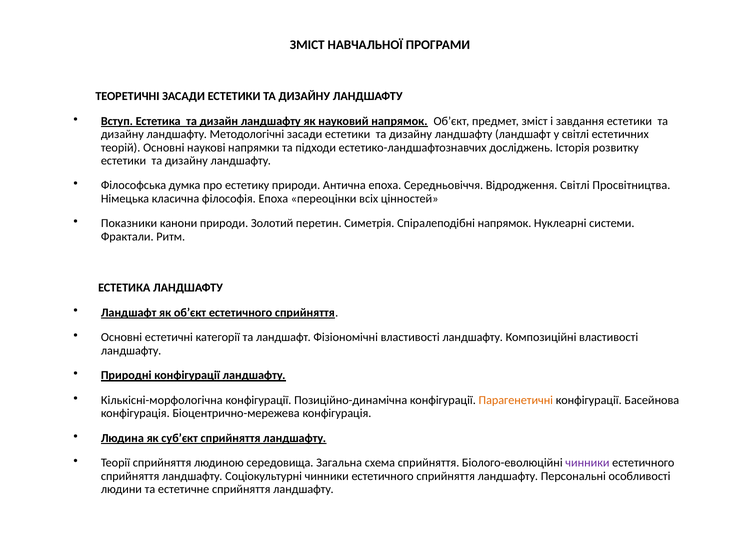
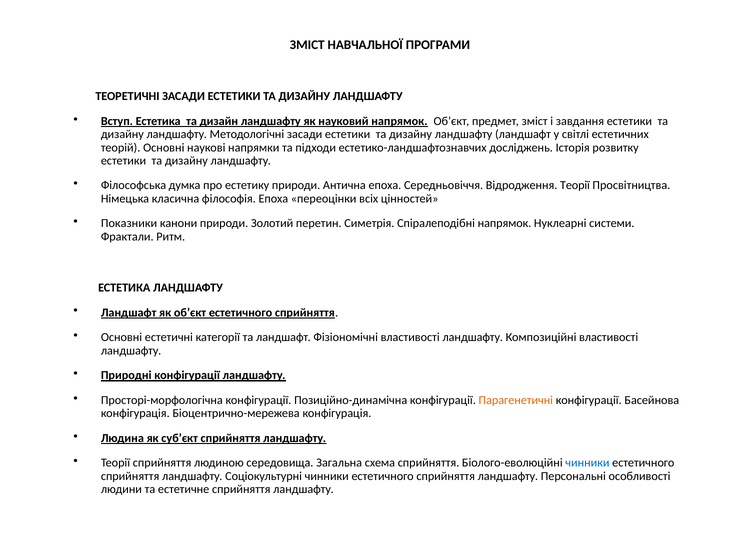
Відродження Світлі: Світлі -> Теорії (575, 186)
Кількісні-морфологічна: Кількісні-морфологічна -> Просторі-морфологічна (162, 400)
чинники colour: purple -> blue (587, 463)
